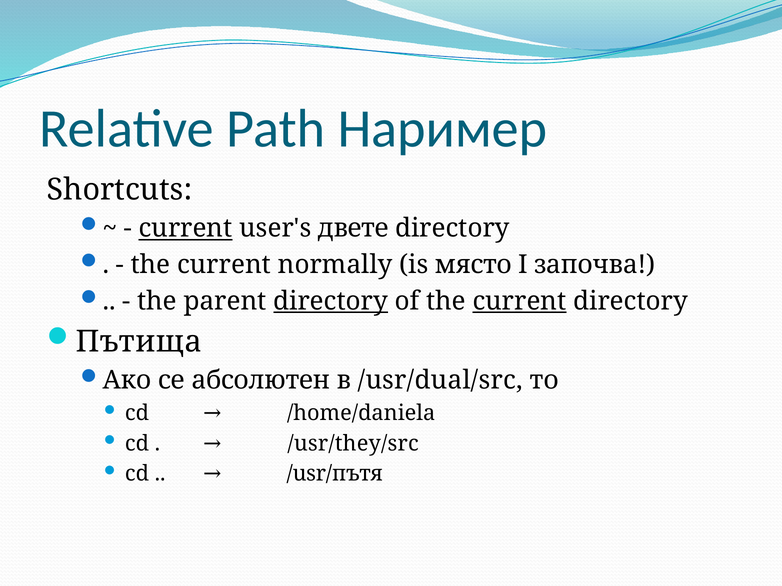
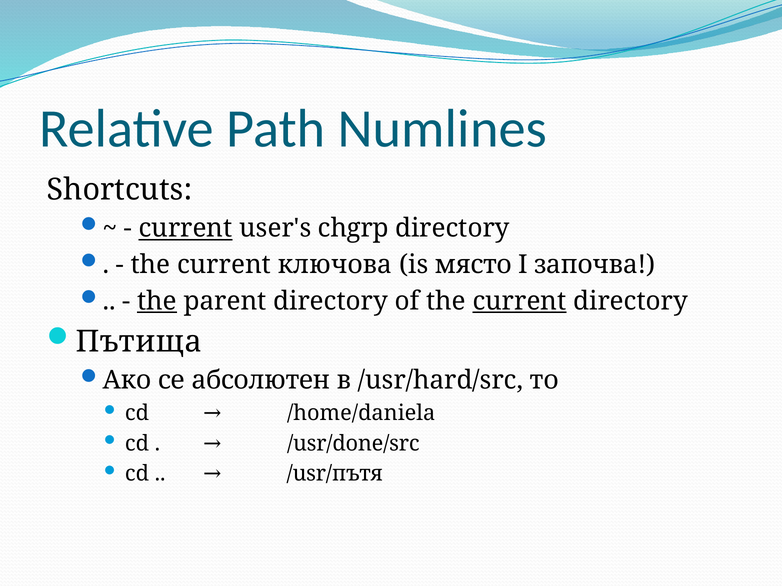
Наример: Наример -> Numlines (442, 129)
двете: двете -> chgrp (353, 229)
normally: normally -> ключова (335, 265)
the underline: none -> present (157, 302)
directory underline: present -> none (331, 302)
/usr/dual/src: /usr/dual/src -> /usr/hard/src (441, 381)
/usr/they/src: /usr/they/src -> /usr/done/src (353, 444)
